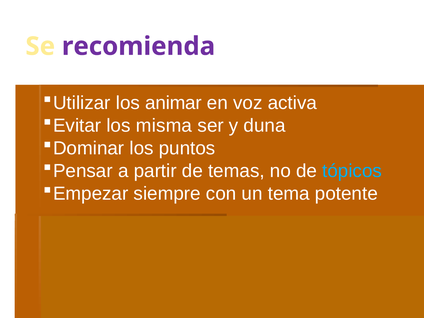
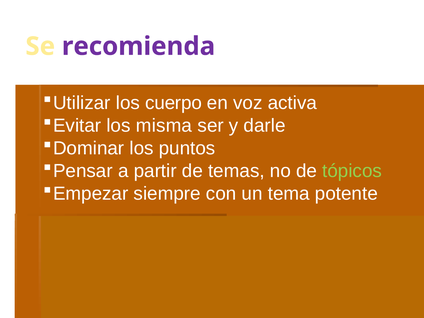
animar: animar -> cuerpo (174, 103)
duna: duna -> darle (265, 126)
tópicos colour: light blue -> light green (352, 171)
